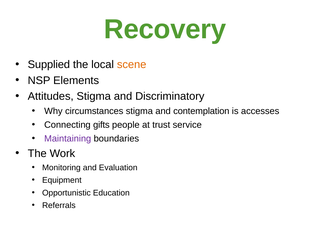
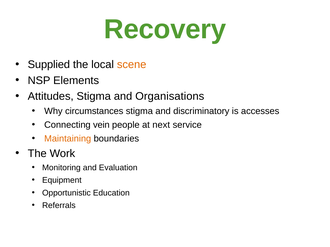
Discriminatory: Discriminatory -> Organisations (170, 97)
contemplation: contemplation -> discriminatory (201, 111)
gifts: gifts -> vein (101, 125)
trust: trust -> next (161, 125)
Maintaining colour: purple -> orange (68, 139)
